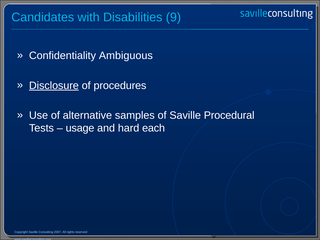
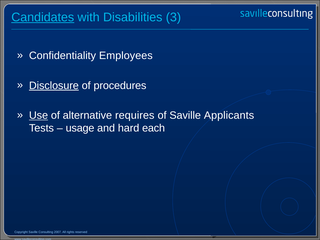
Candidates underline: none -> present (43, 17)
9: 9 -> 3 (173, 17)
Ambiguous: Ambiguous -> Employees (126, 56)
Use underline: none -> present (39, 115)
samples: samples -> requires (135, 115)
Procedural: Procedural -> Applicants (229, 115)
